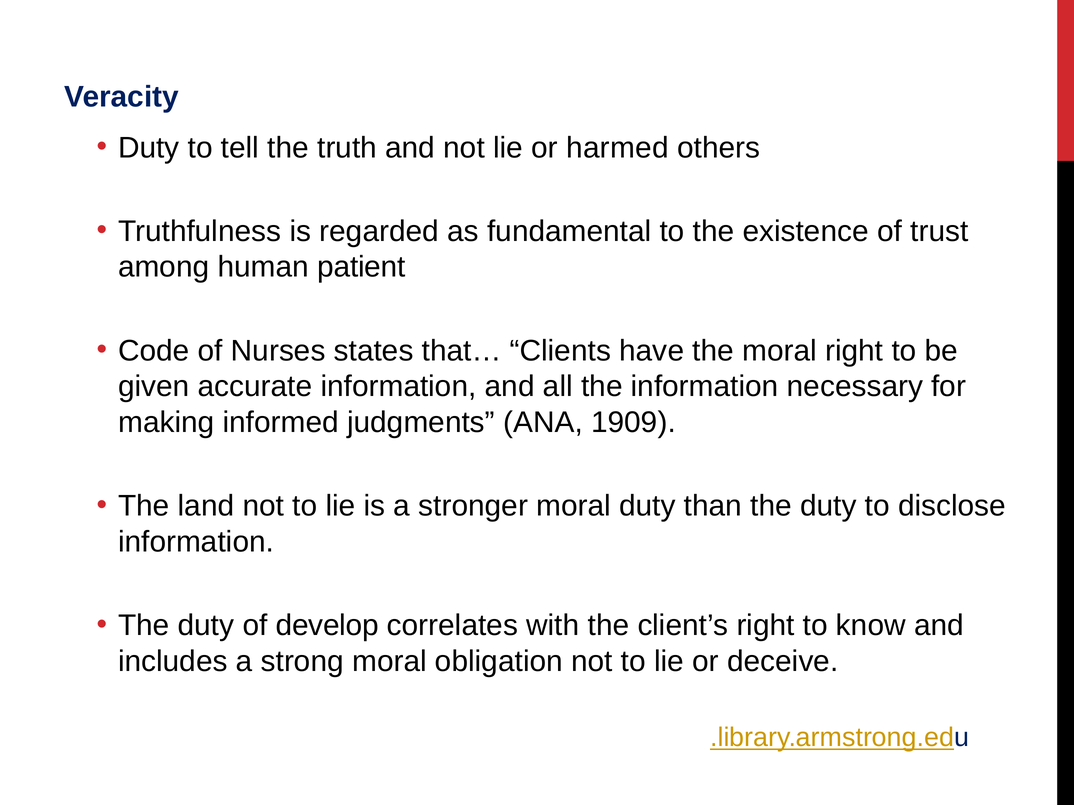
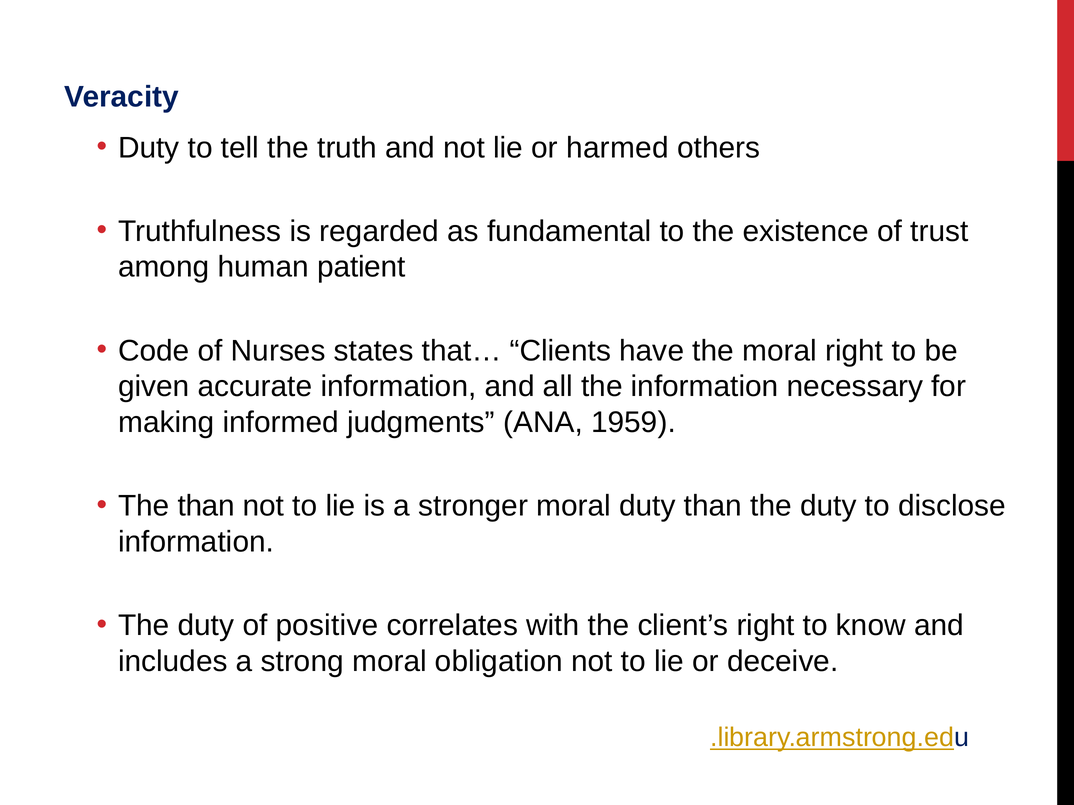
1909: 1909 -> 1959 (633, 423)
The land: land -> than (206, 506)
develop: develop -> positive (327, 626)
